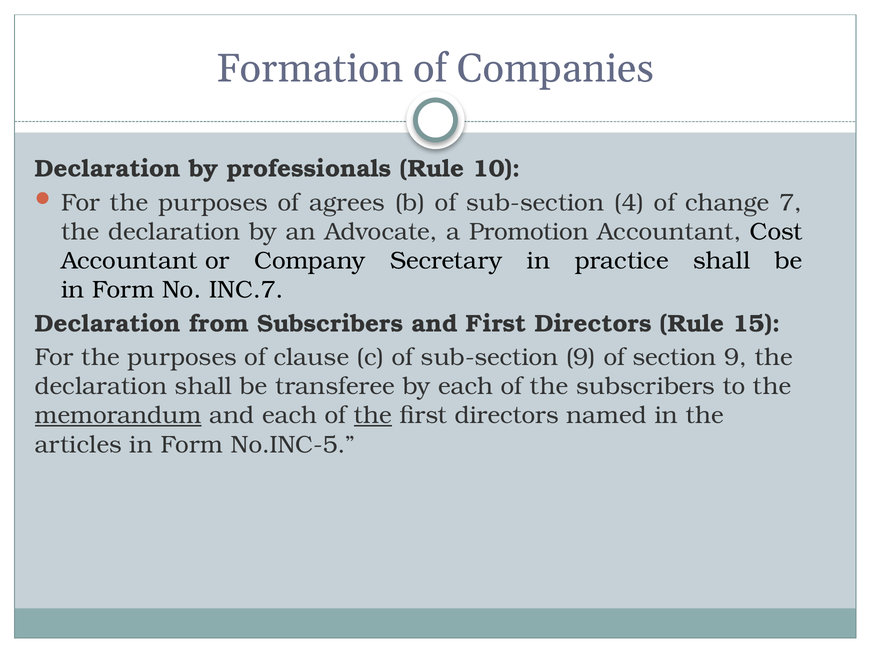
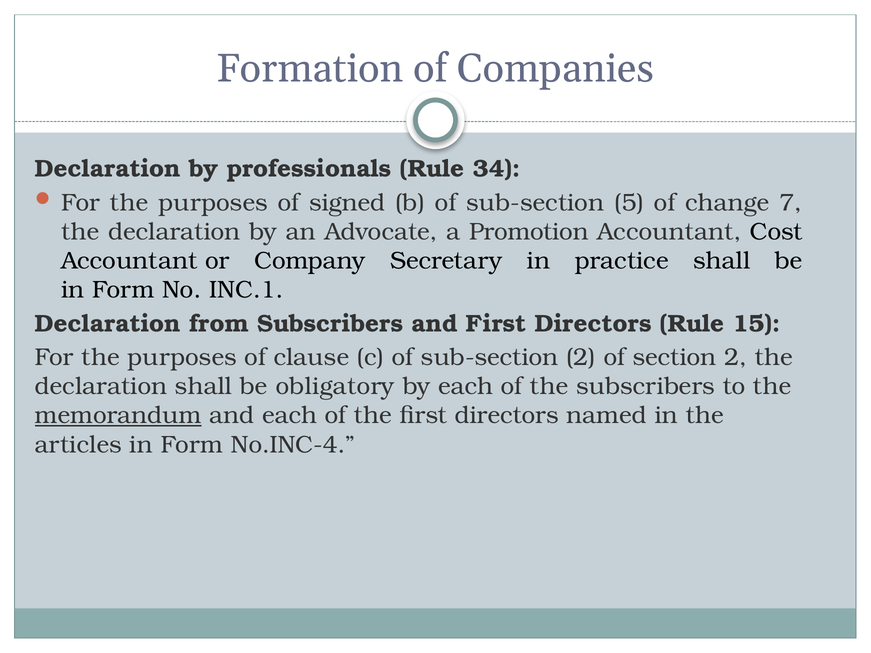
10: 10 -> 34 (497, 169)
agrees: agrees -> signed (347, 203)
4: 4 -> 5 (629, 203)
INC.7: INC.7 -> INC.1 (246, 290)
sub-section 9: 9 -> 2 (581, 358)
section 9: 9 -> 2 (736, 358)
transferee: transferee -> obligatory (335, 387)
the underline: present -> none (373, 416)
No.INC-5: No.INC-5 -> No.INC-4 (293, 445)
